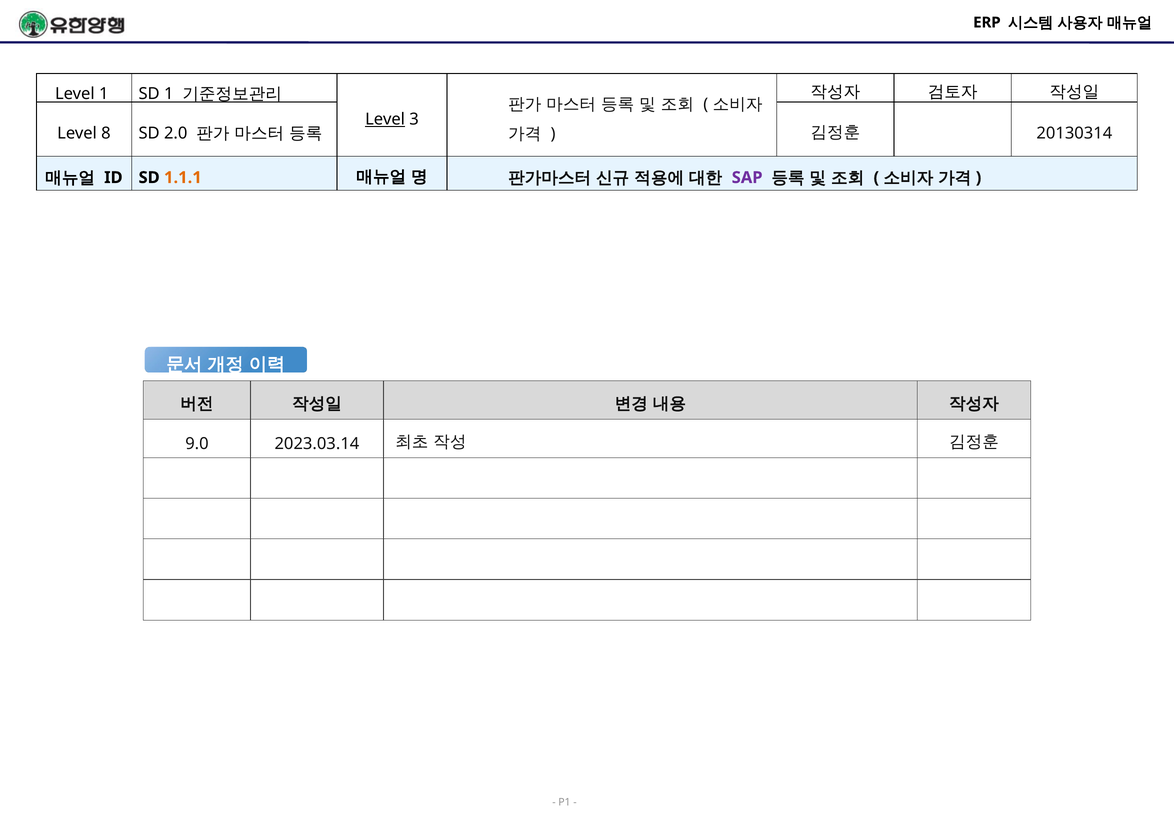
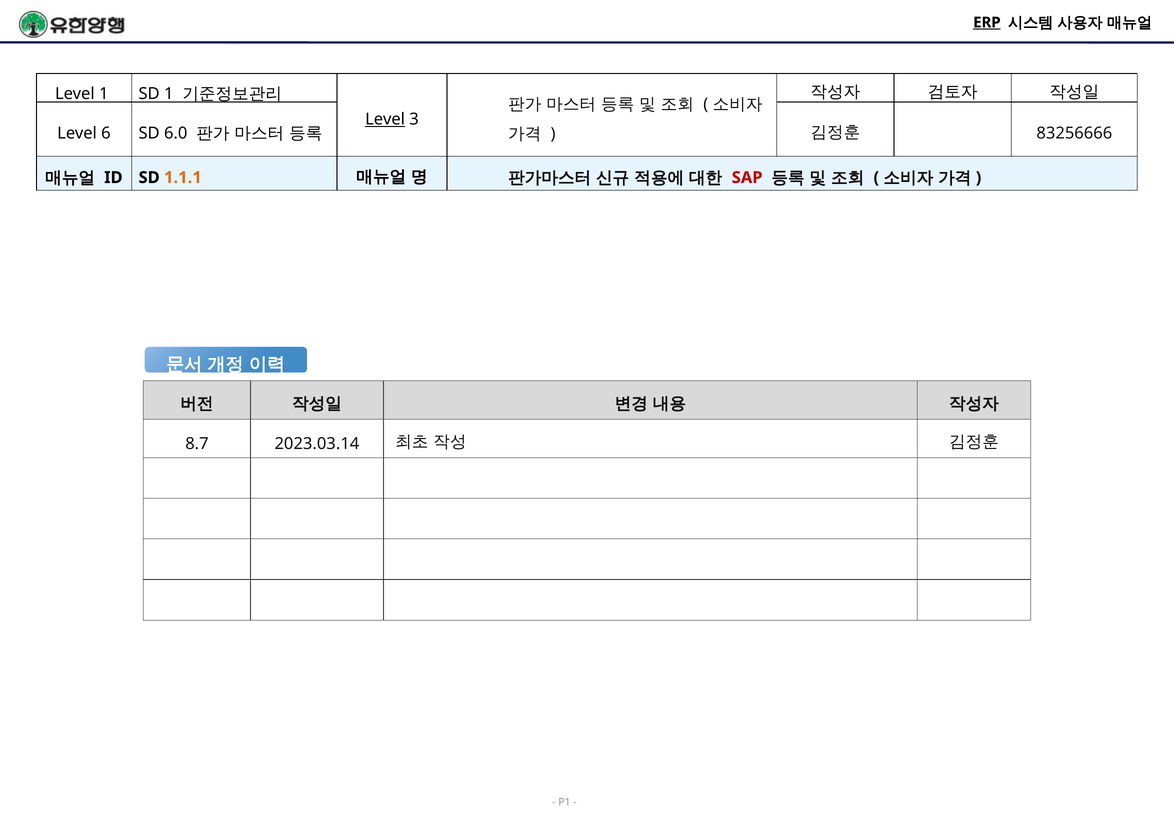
ERP underline: none -> present (987, 22)
8: 8 -> 6 (106, 133)
2.0: 2.0 -> 6.0 (176, 133)
20130314: 20130314 -> 83256666 (1074, 133)
SAP colour: purple -> red (747, 178)
9.0: 9.0 -> 8.7 (197, 444)
